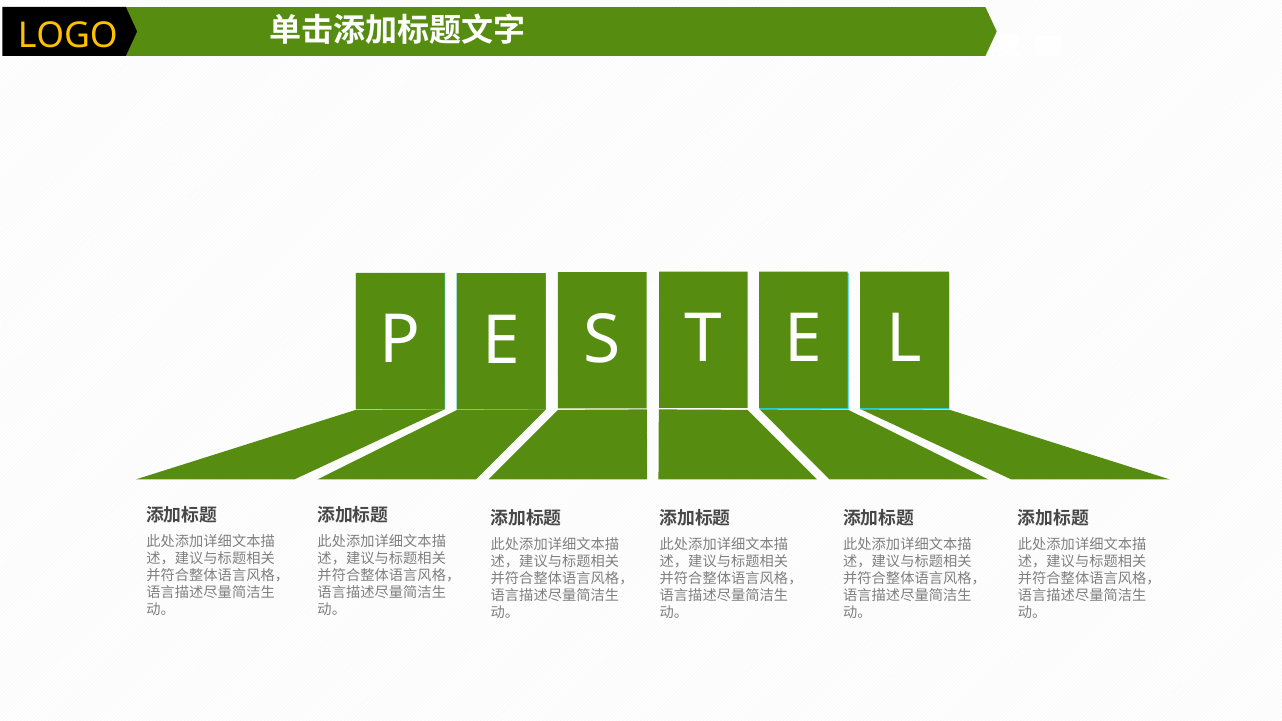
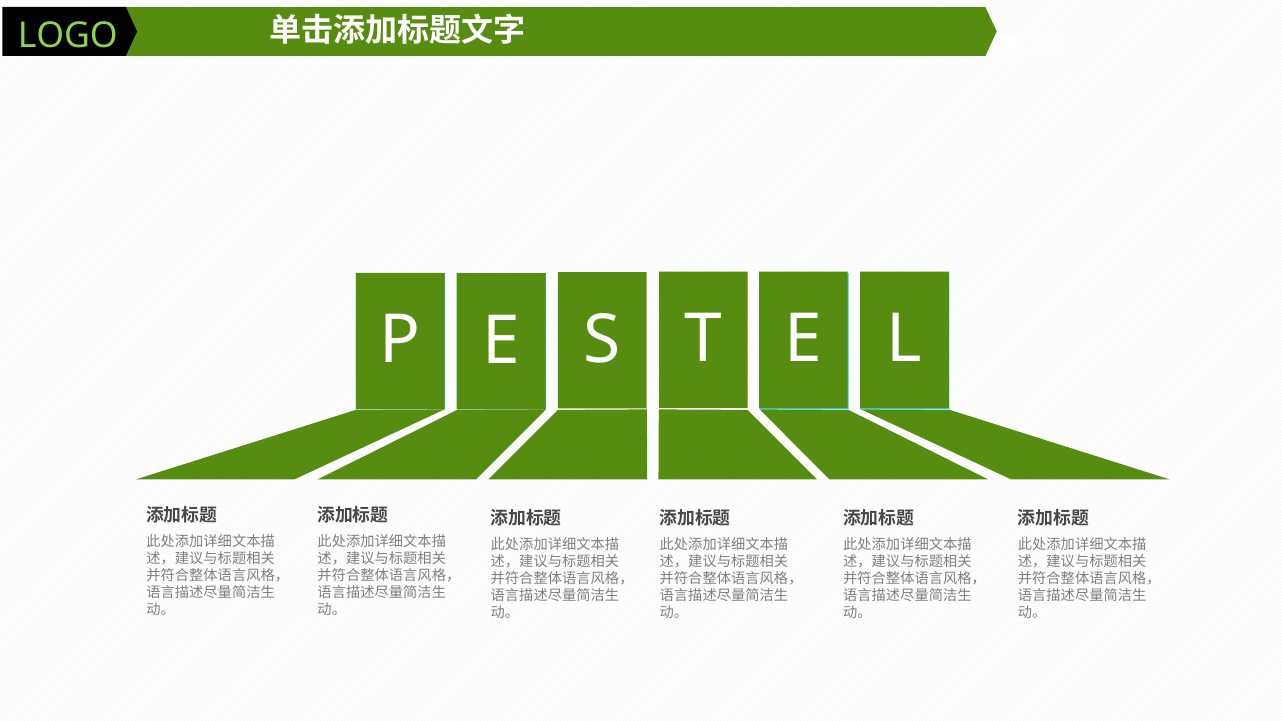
LOGO colour: yellow -> light green (68, 36)
